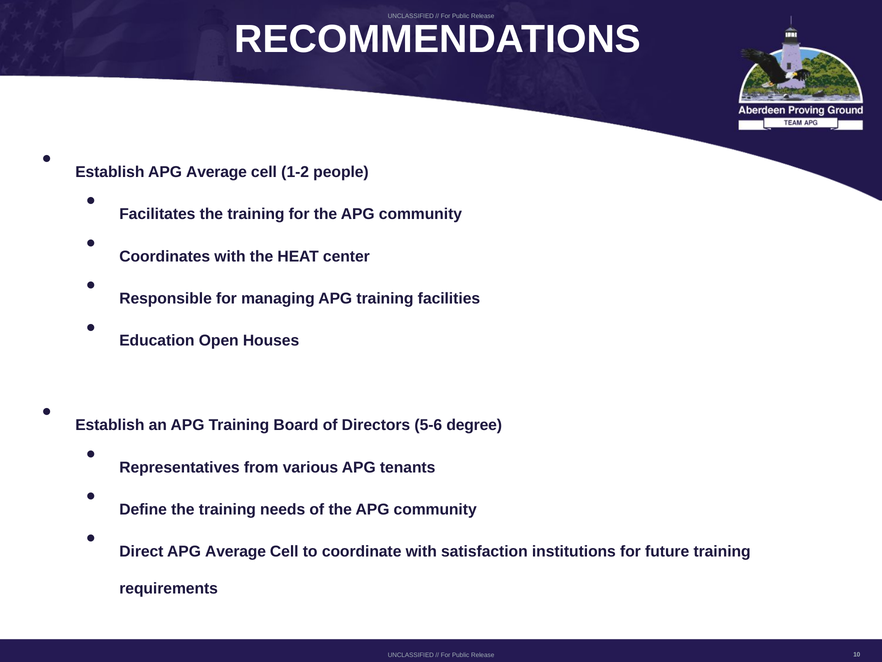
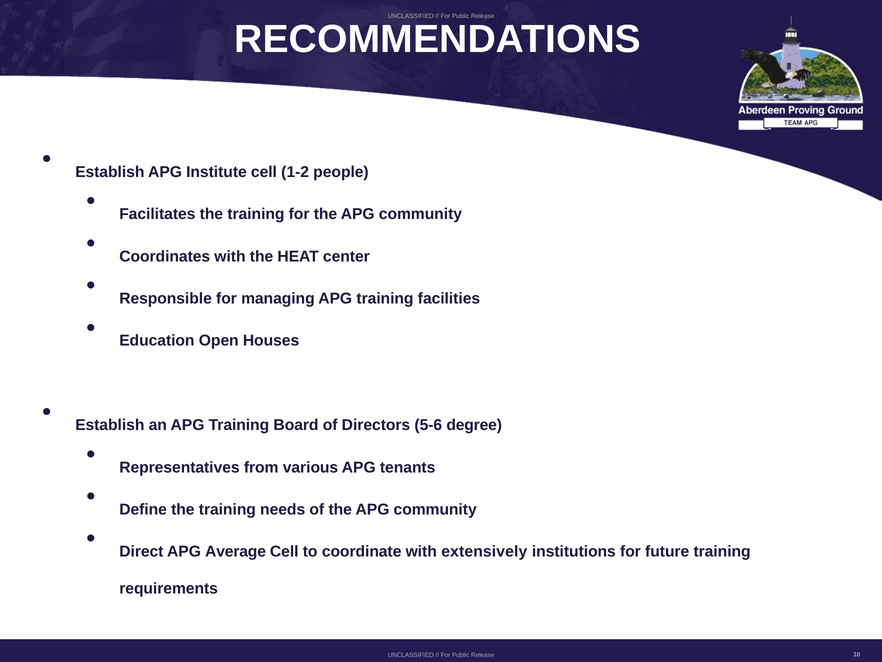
Establish APG Average: Average -> Institute (216, 172)
satisfaction: satisfaction -> extensively (484, 551)
